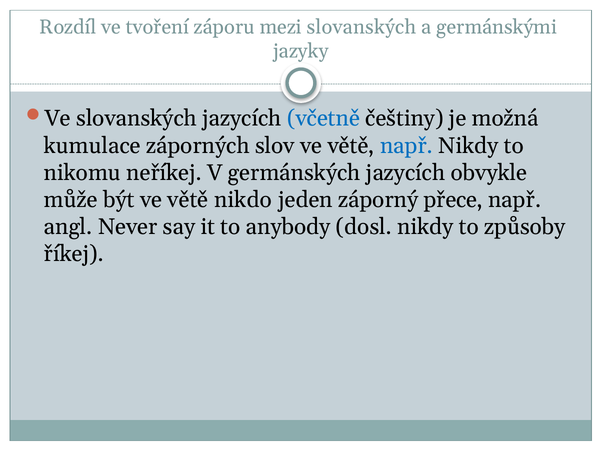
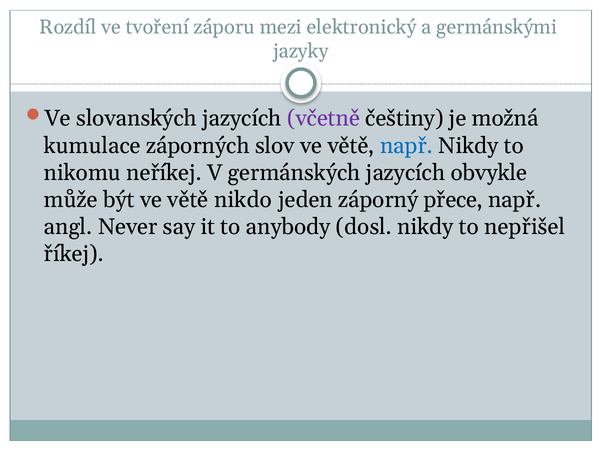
mezi slovanských: slovanských -> elektronický (362, 27)
včetně colour: blue -> purple (324, 119)
způsoby: způsoby -> nepřišel (525, 227)
